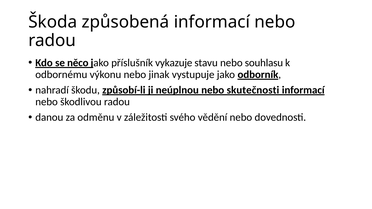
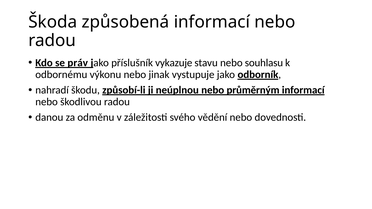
něco: něco -> práv (78, 63)
skutečnosti: skutečnosti -> průměrným (253, 90)
